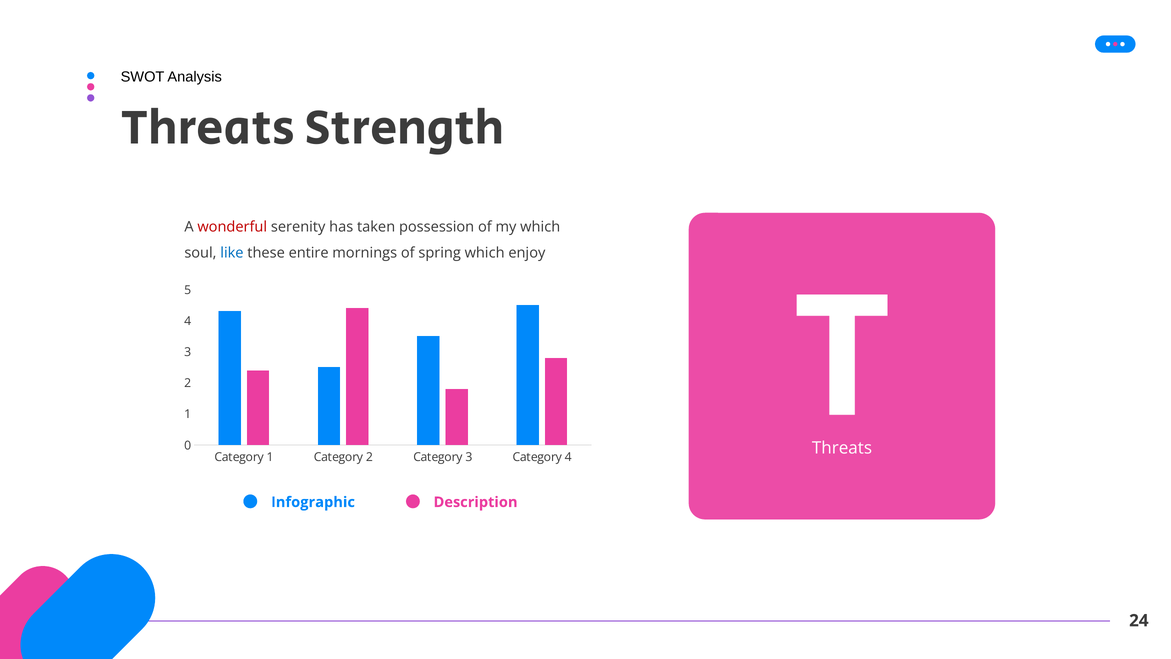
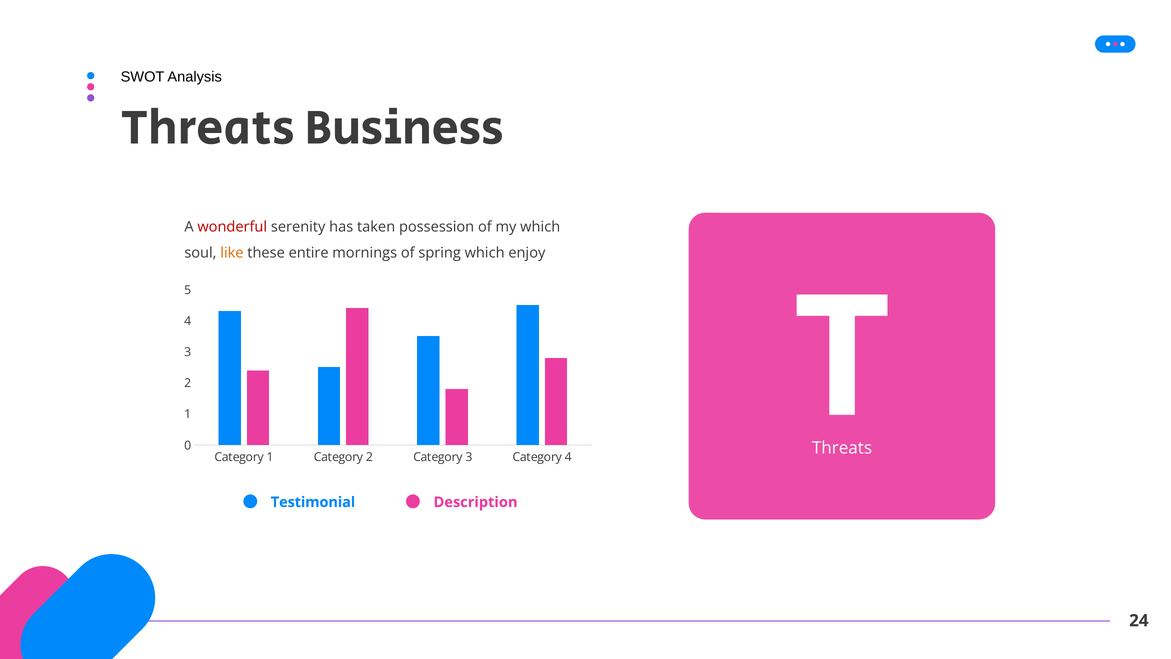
Strength: Strength -> Business (405, 128)
like colour: blue -> orange (232, 253)
Infographic: Infographic -> Testimonial (313, 502)
